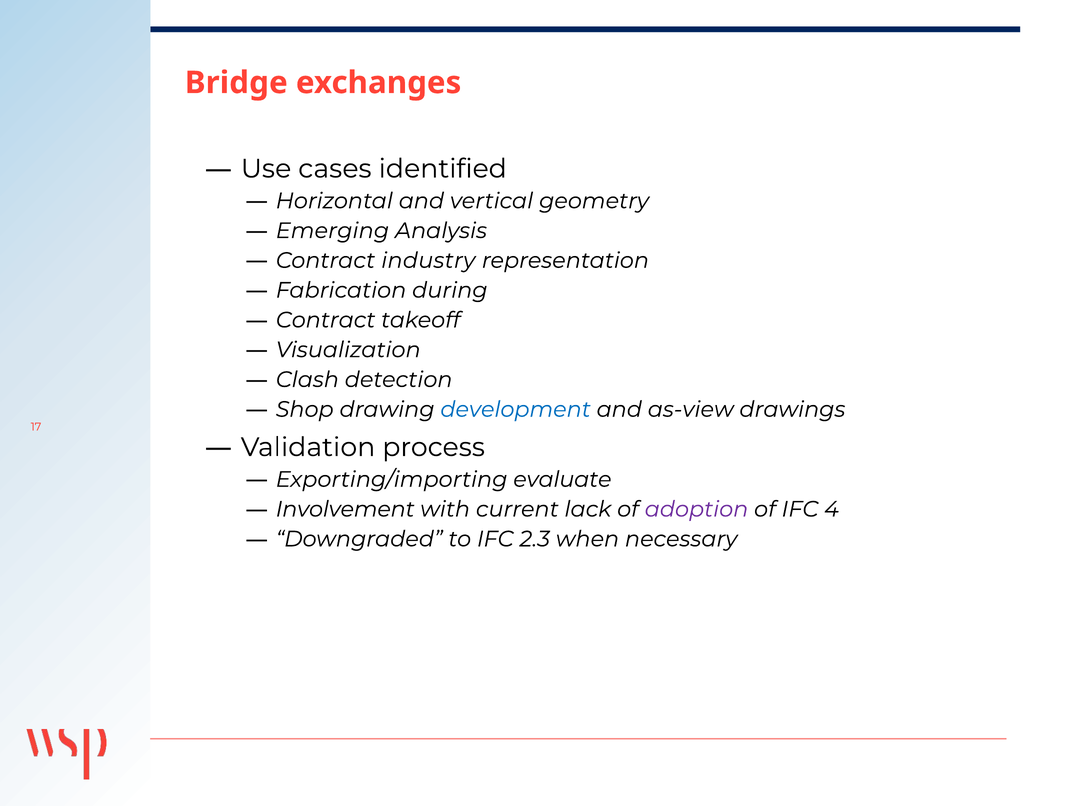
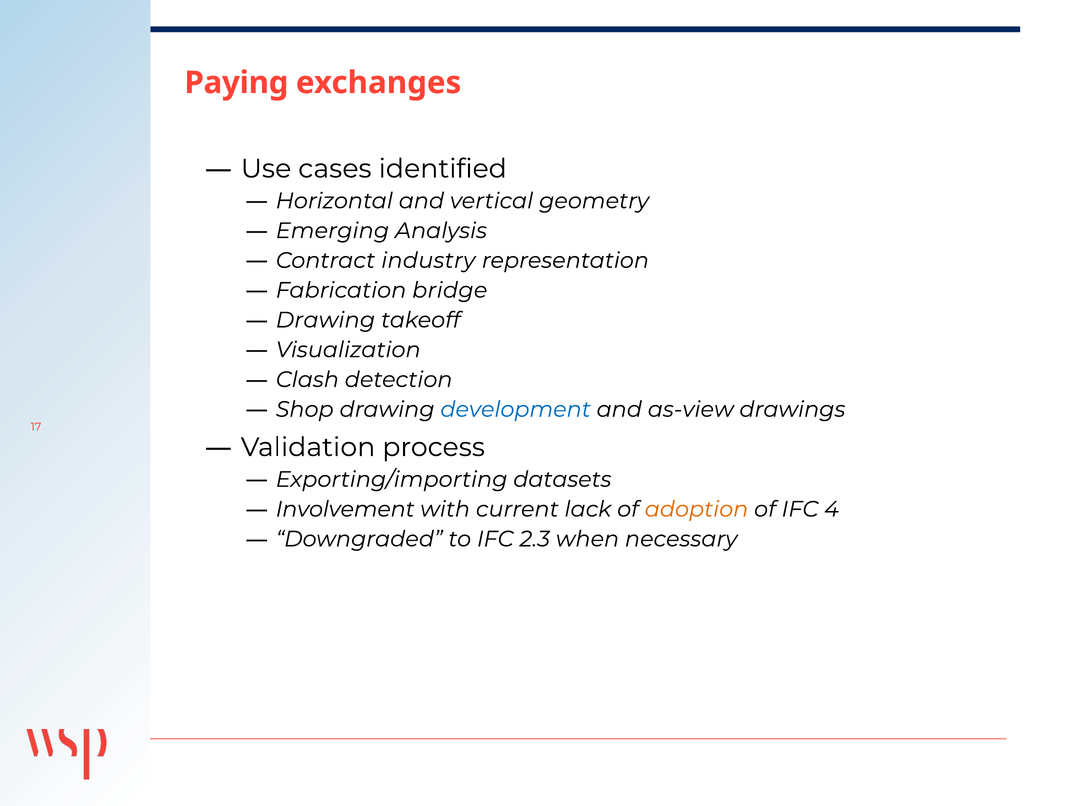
Bridge: Bridge -> Paying (236, 83)
during: during -> bridge (450, 290)
Contract: Contract -> Drawing (325, 320)
evaluate: evaluate -> datasets (562, 479)
adoption colour: purple -> orange (697, 509)
